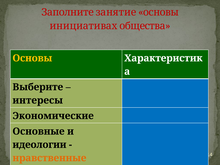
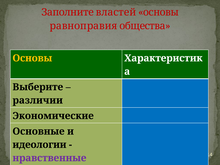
занятие: занятие -> властей (116, 12)
инициативах: инициативах -> равноправия (83, 26)
интересы: интересы -> различии (38, 100)
нравственные colour: orange -> purple (49, 158)
